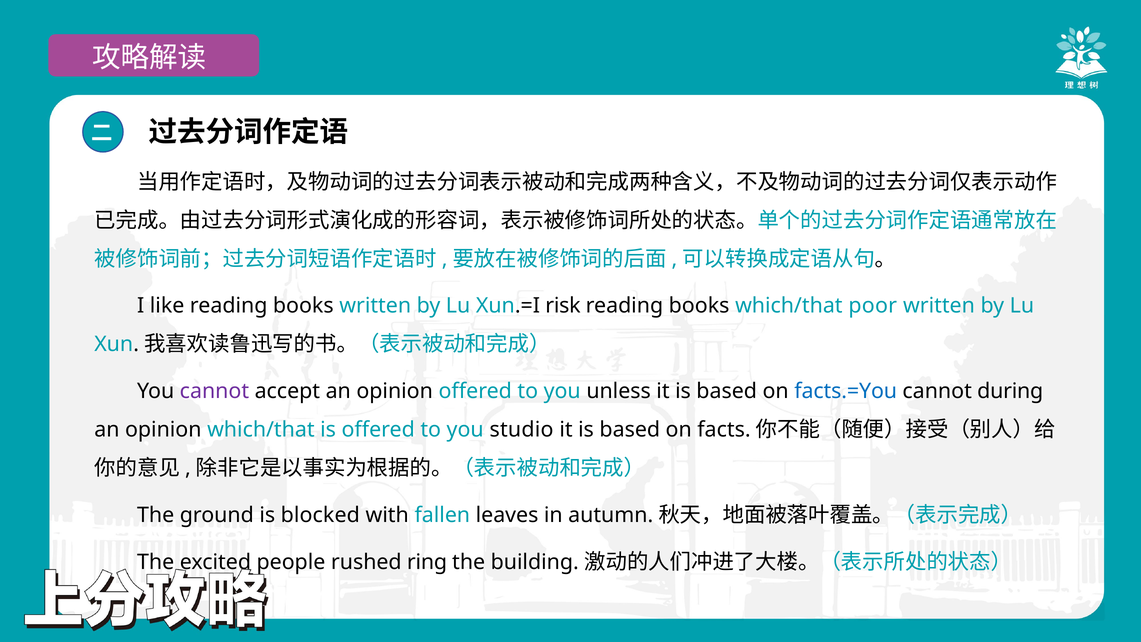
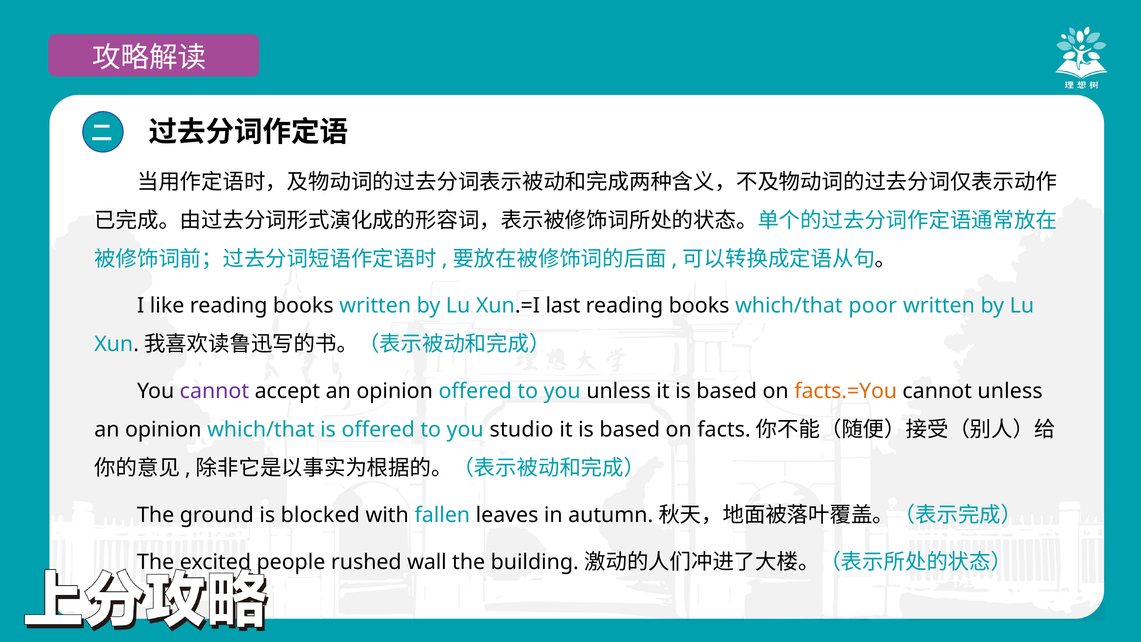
risk: risk -> last (563, 306)
facts.=You colour: blue -> orange (846, 391)
cannot during: during -> unless (1010, 391)
ring: ring -> wall (427, 562)
